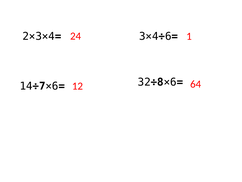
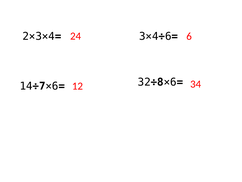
1: 1 -> 6 (189, 36)
64: 64 -> 34 (196, 84)
